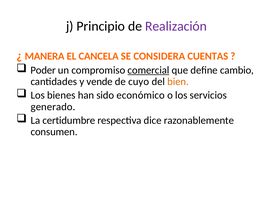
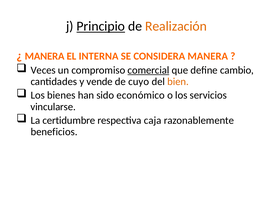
Principio underline: none -> present (101, 26)
Realización colour: purple -> orange (176, 26)
CANCELA: CANCELA -> INTERNA (99, 56)
CONSIDERA CUENTAS: CUENTAS -> MANERA (208, 56)
Poder: Poder -> Veces (43, 70)
generado: generado -> vincularse (53, 107)
dice: dice -> caja (153, 120)
consumen: consumen -> beneficios (54, 132)
